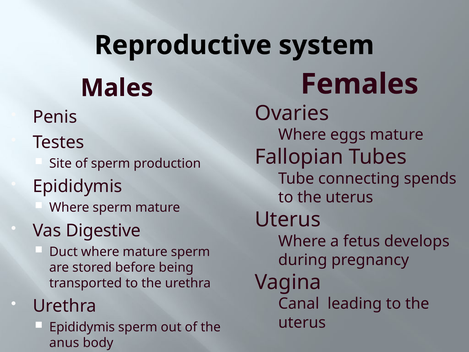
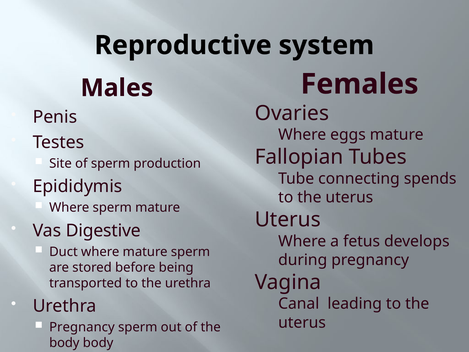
Epididymis: Epididymis -> Pregnancy (82, 327)
anus: anus -> body (64, 343)
